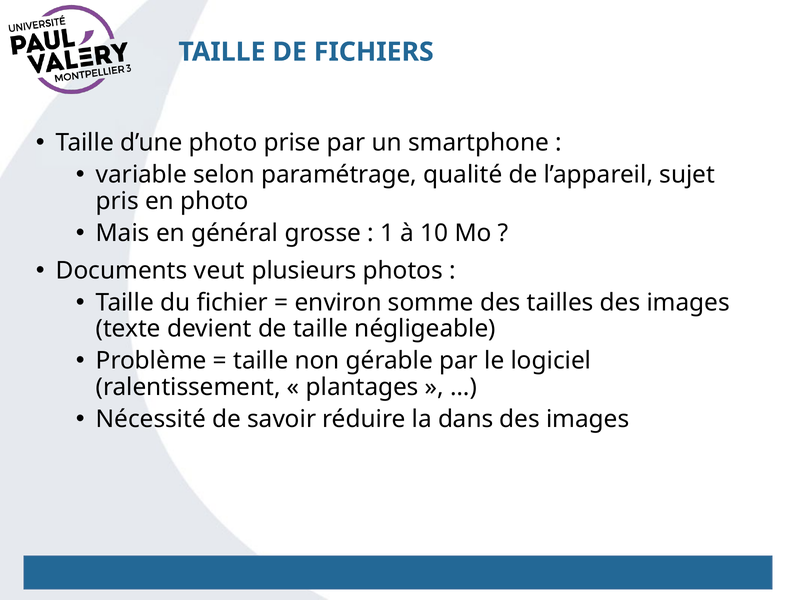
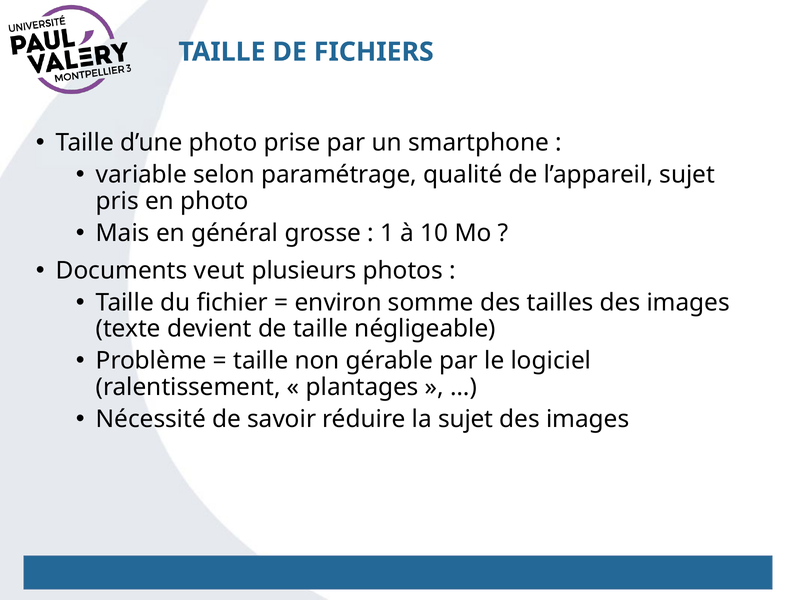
la dans: dans -> sujet (466, 419)
